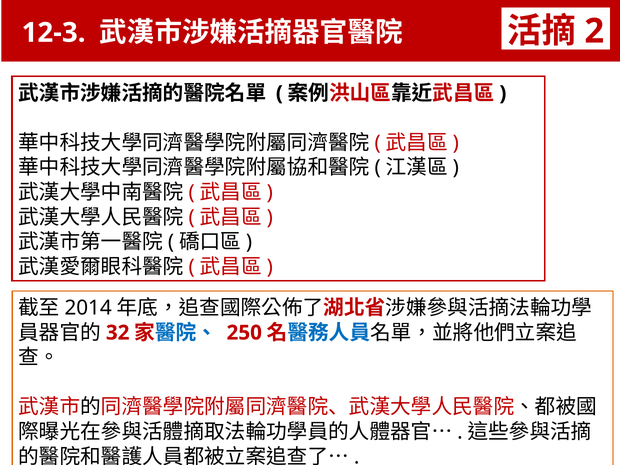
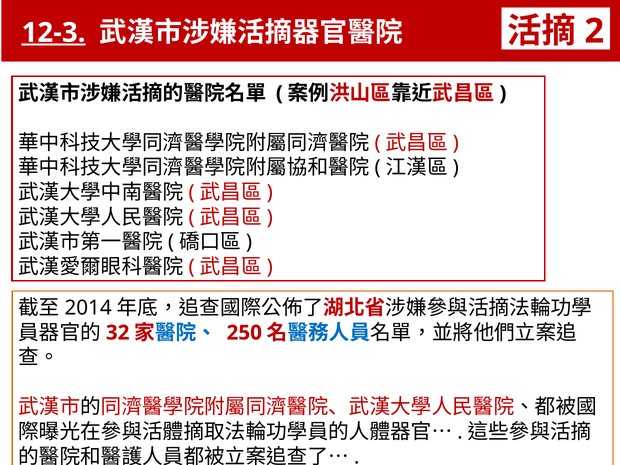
12-3 underline: none -> present (54, 33)
